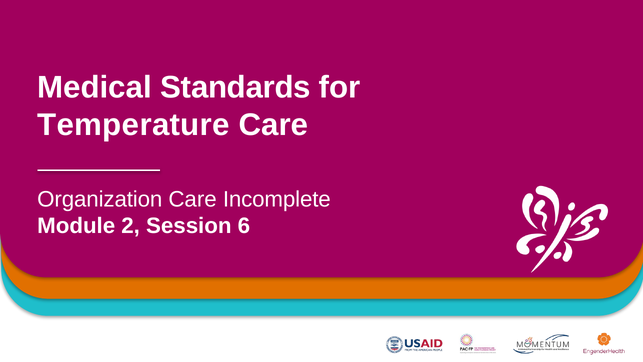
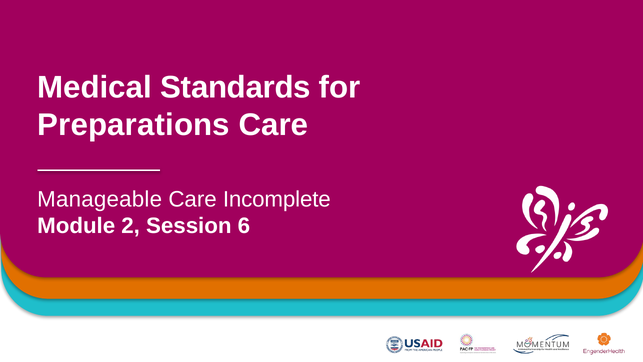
Temperature: Temperature -> Preparations (134, 125)
Organization: Organization -> Manageable (100, 199)
